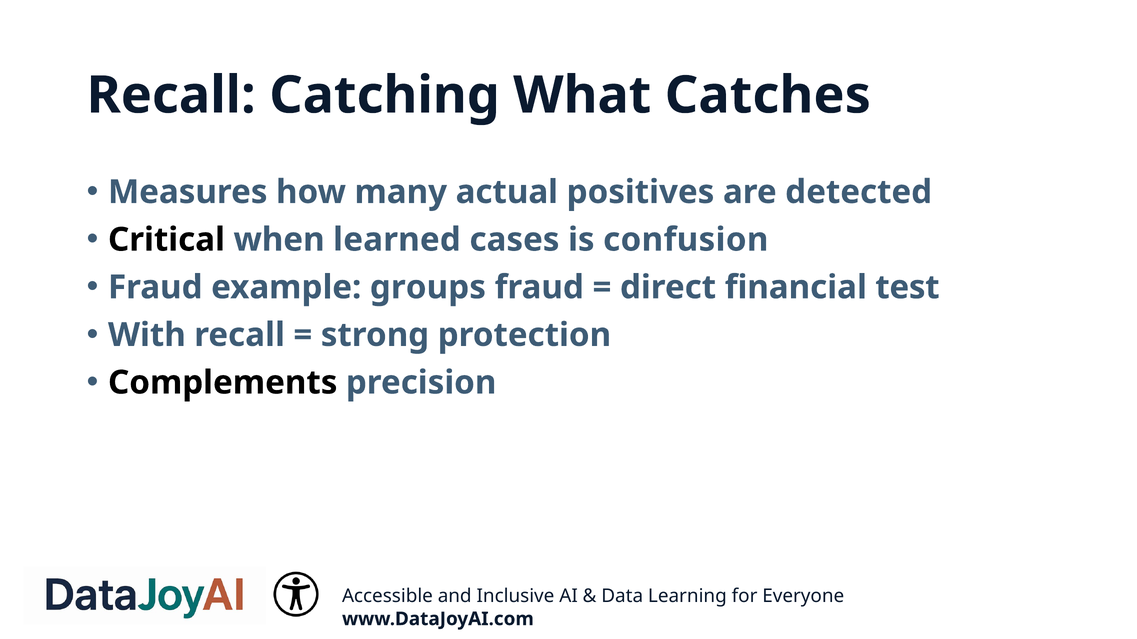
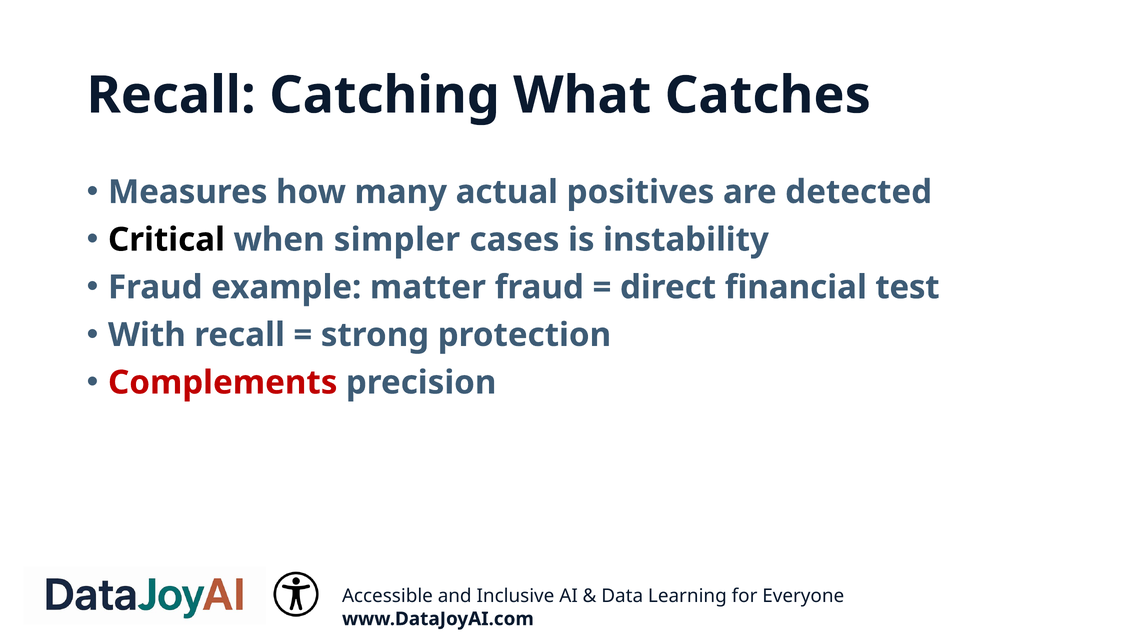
learned: learned -> simpler (397, 240)
confusion: confusion -> instability (686, 240)
groups: groups -> matter (428, 288)
Complements colour: black -> red (223, 383)
